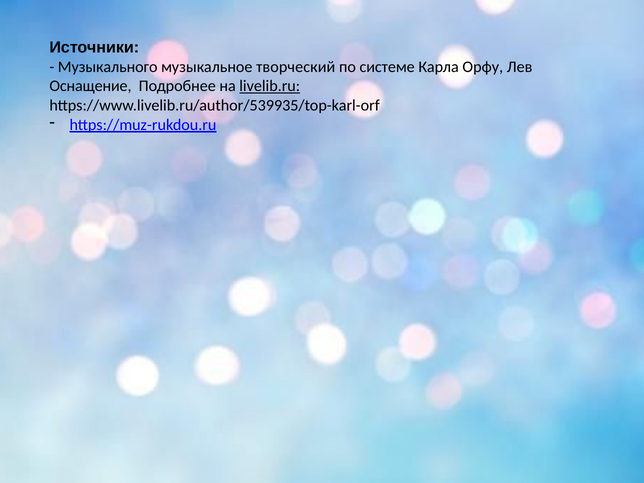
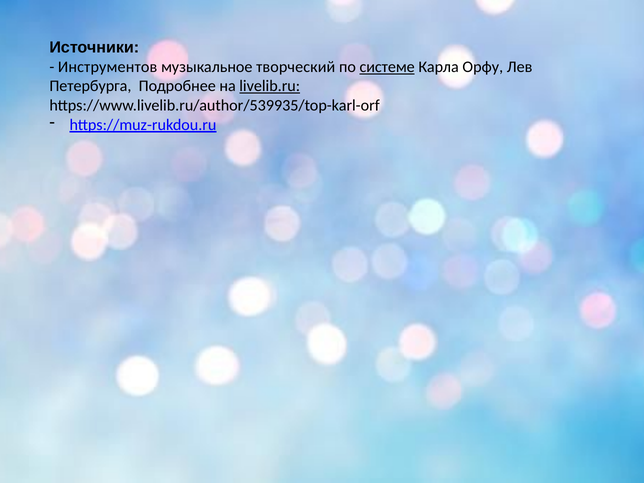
Музыкального: Музыкального -> Инструментов (108, 67)
системе underline: none -> present (387, 67)
Оснащение: Оснащение -> Петербурга (90, 86)
